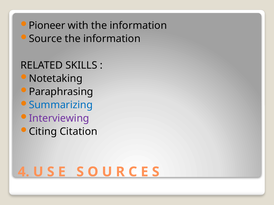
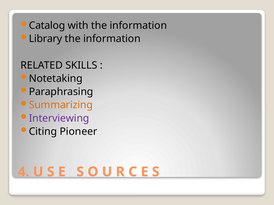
Pioneer: Pioneer -> Catalog (47, 26)
Source: Source -> Library (45, 39)
Summarizing colour: blue -> orange (61, 105)
Citation: Citation -> Pioneer (79, 132)
